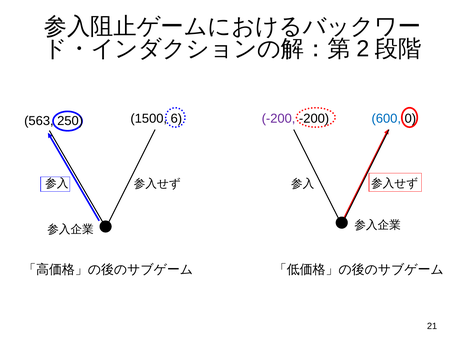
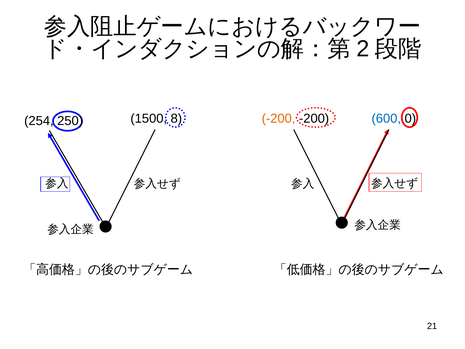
-200 colour: purple -> orange (279, 118)
563: 563 -> 254 (39, 121)
6: 6 -> 8 (176, 118)
